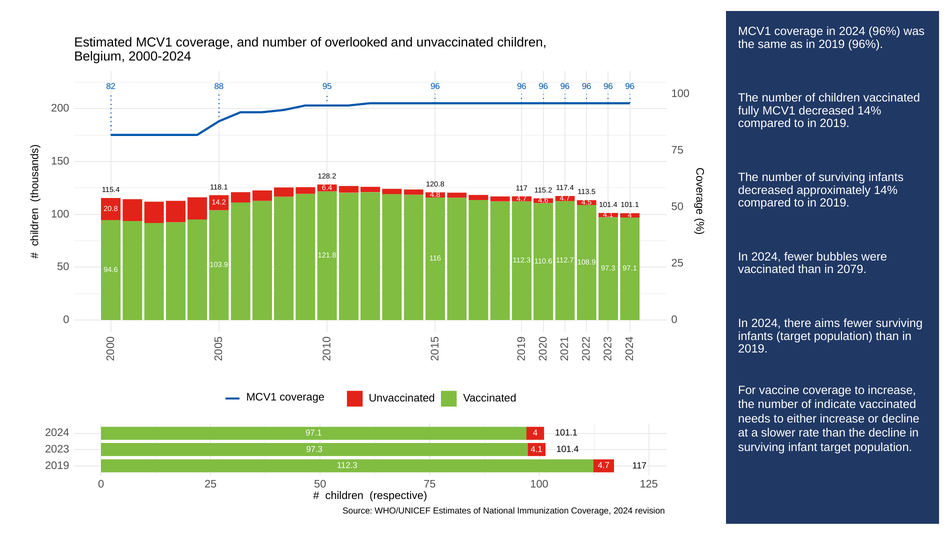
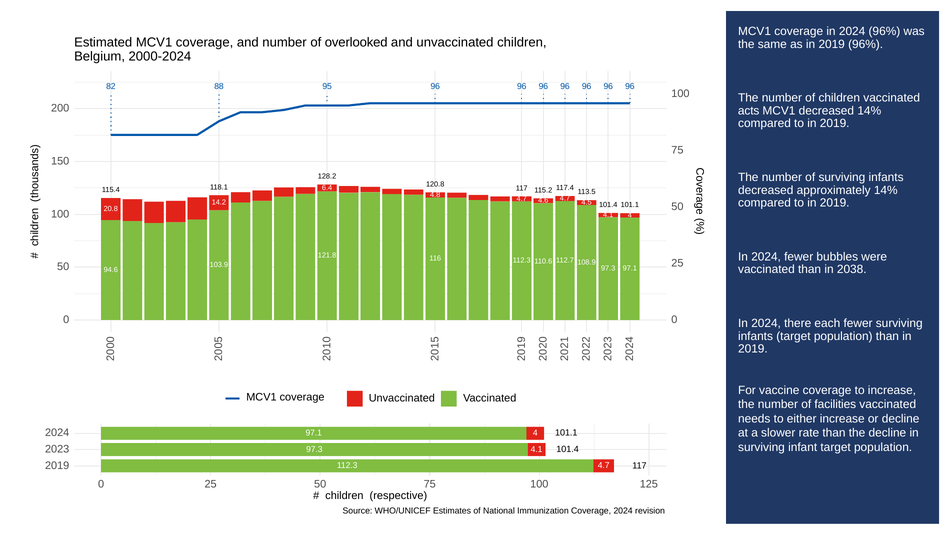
fully: fully -> acts (749, 111)
2079: 2079 -> 2038 (852, 269)
aims: aims -> each (827, 323)
indicate: indicate -> facilities (835, 404)
